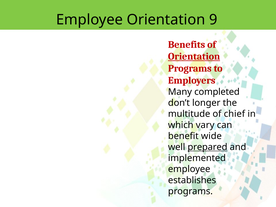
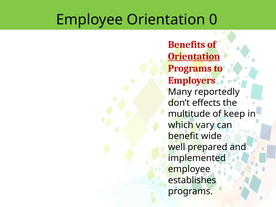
9: 9 -> 0 (213, 20)
completed: completed -> reportedly (217, 92)
longer: longer -> effects (206, 103)
chief: chief -> keep (234, 114)
prepared underline: present -> none (207, 147)
